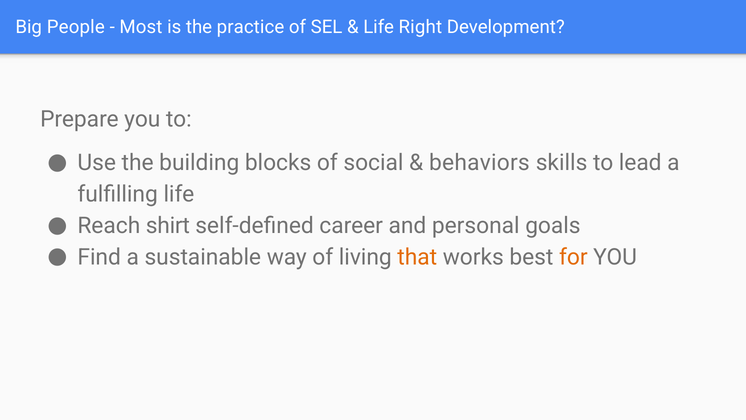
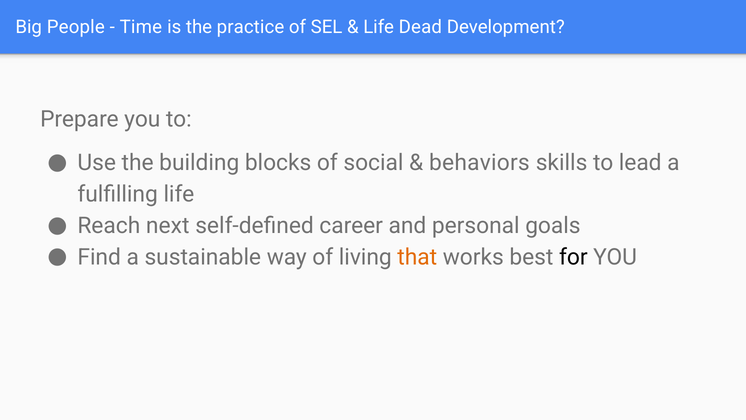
Most: Most -> Time (141, 27)
Right: Right -> Dead (420, 27)
shirt: shirt -> next (168, 226)
for colour: orange -> black (573, 257)
